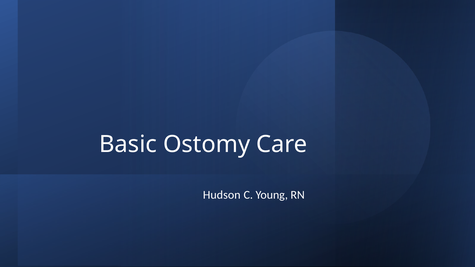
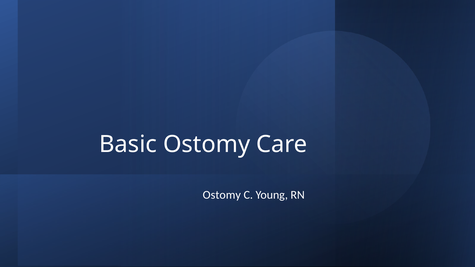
Hudson: Hudson -> Ostomy (222, 195)
